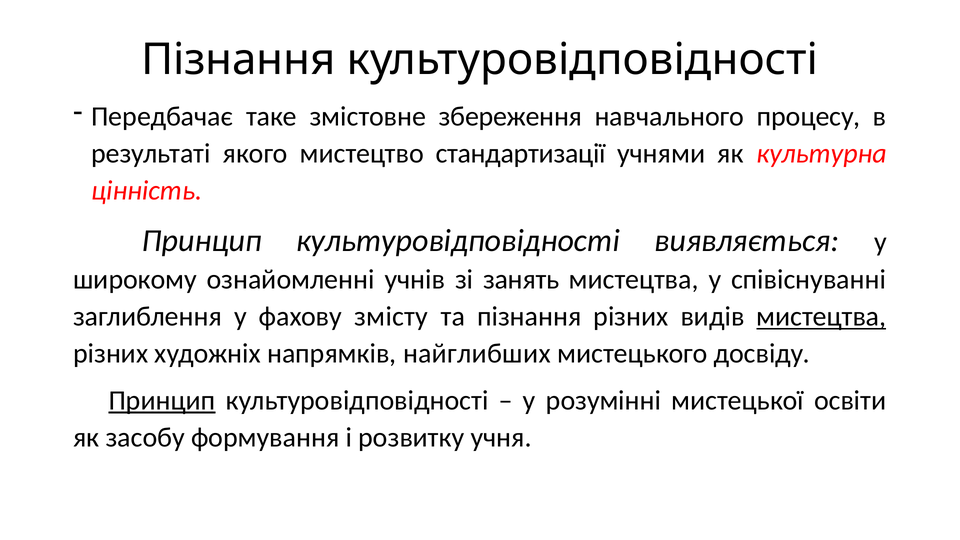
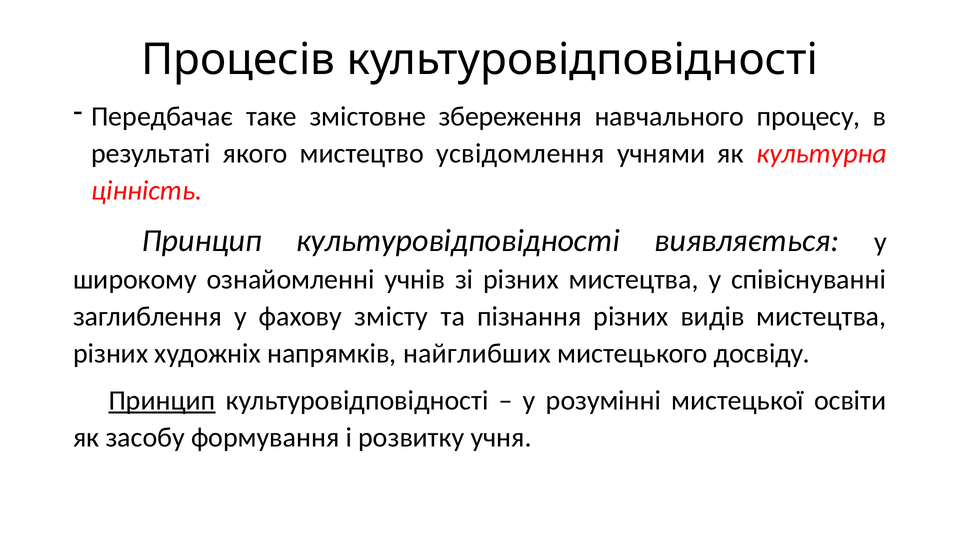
Пізнання: Пізнання -> Процесів (238, 59)
стандартизації: стандартизації -> усвідомлення (520, 153)
зі занять: занять -> різних (521, 280)
мистецтва underline: present -> none (821, 317)
